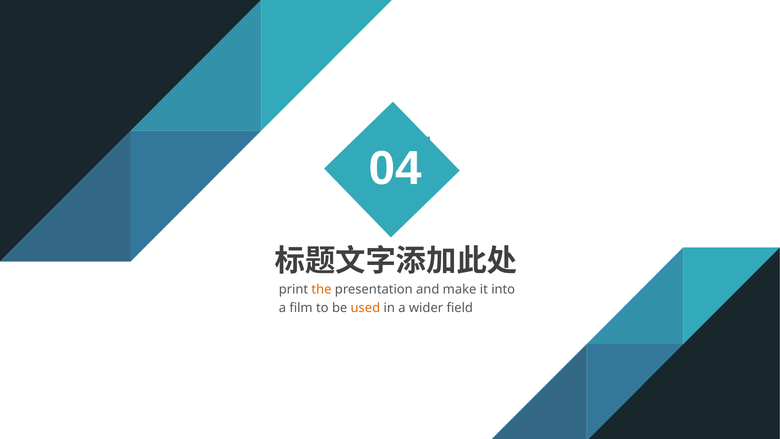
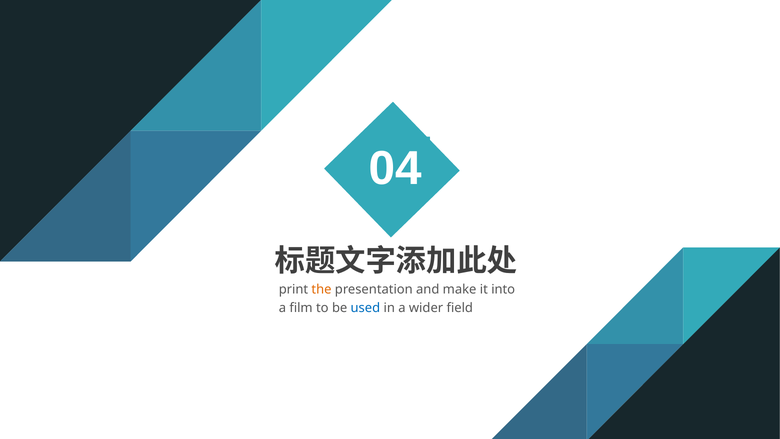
used colour: orange -> blue (365, 308)
